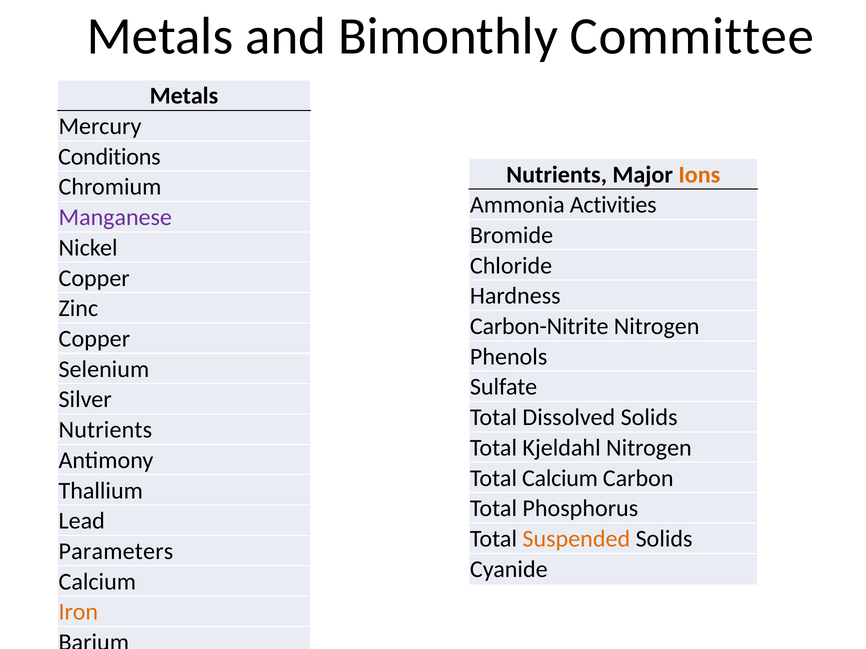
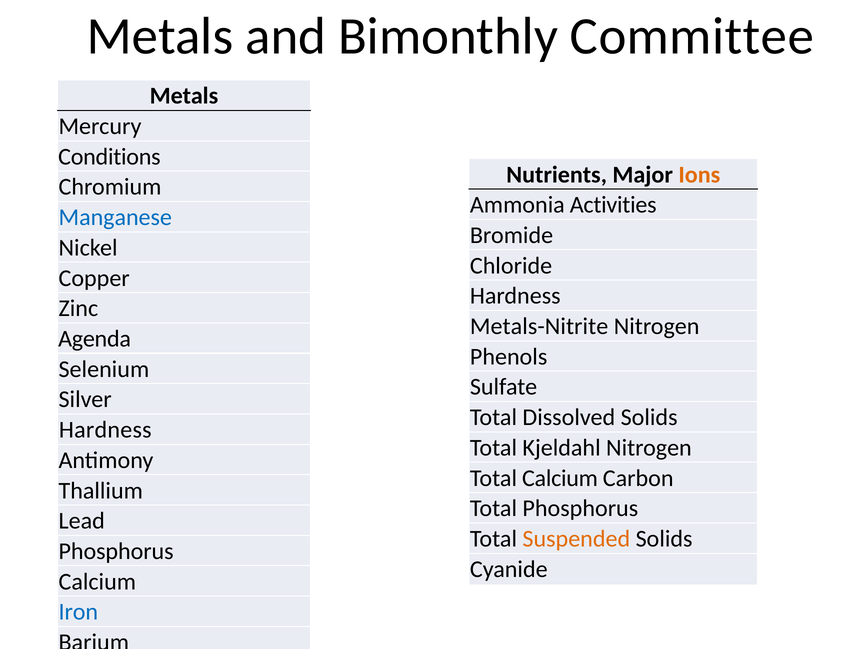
Manganese colour: purple -> blue (115, 218)
Carbon-Nitrite: Carbon-Nitrite -> Metals-Nitrite (539, 327)
Copper: Copper -> Agenda (95, 339)
Nutrients: Nutrients -> Hardness (105, 430)
Parameters: Parameters -> Phosphorus (116, 552)
Iron colour: orange -> blue (78, 612)
